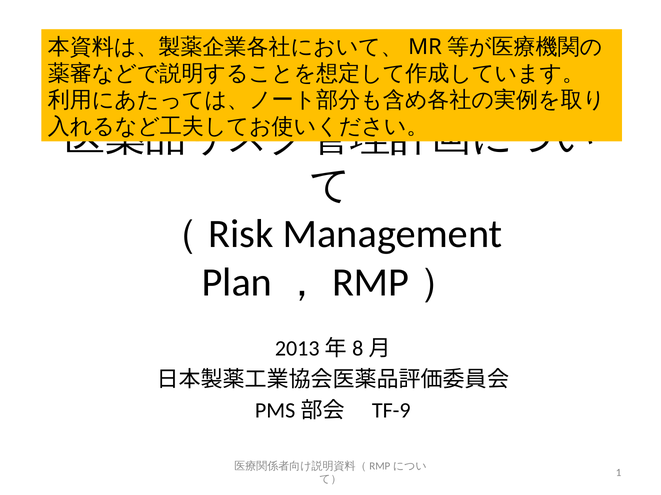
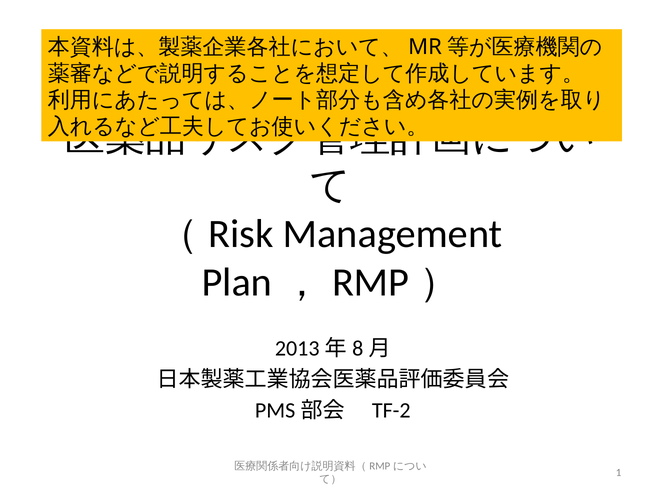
TF-9: TF-9 -> TF-2 (391, 411)
